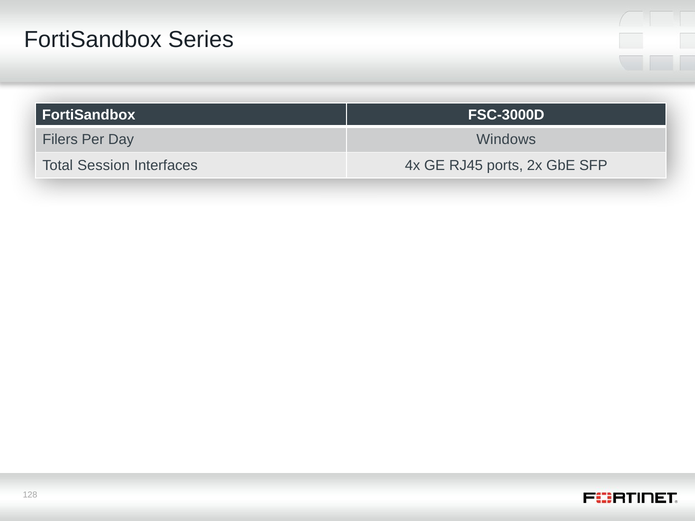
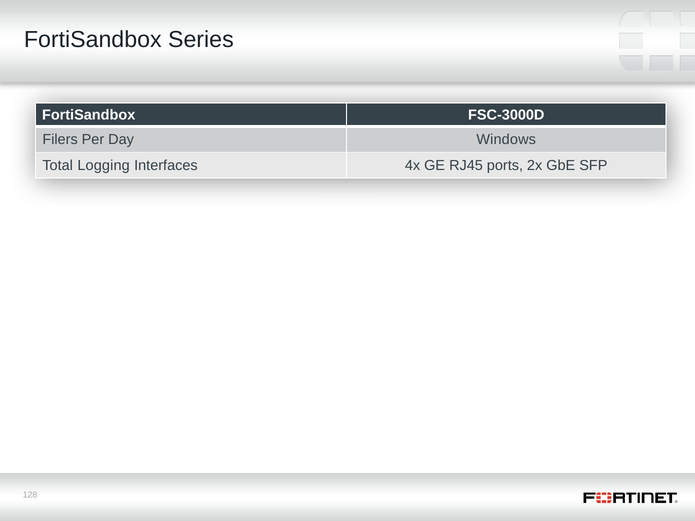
Session: Session -> Logging (104, 165)
